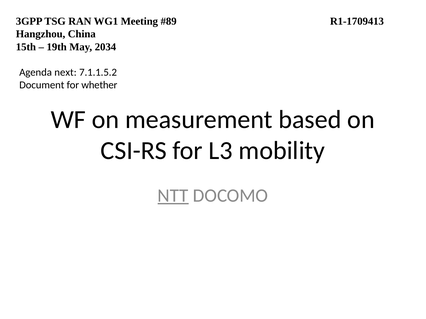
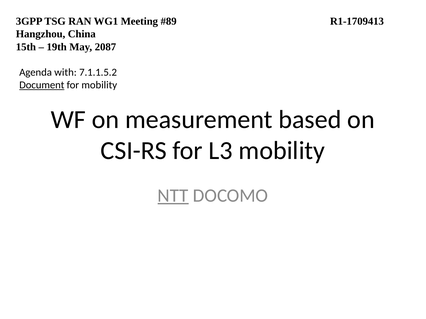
2034: 2034 -> 2087 (105, 47)
next: next -> with (66, 72)
Document underline: none -> present (42, 85)
for whether: whether -> mobility (99, 85)
